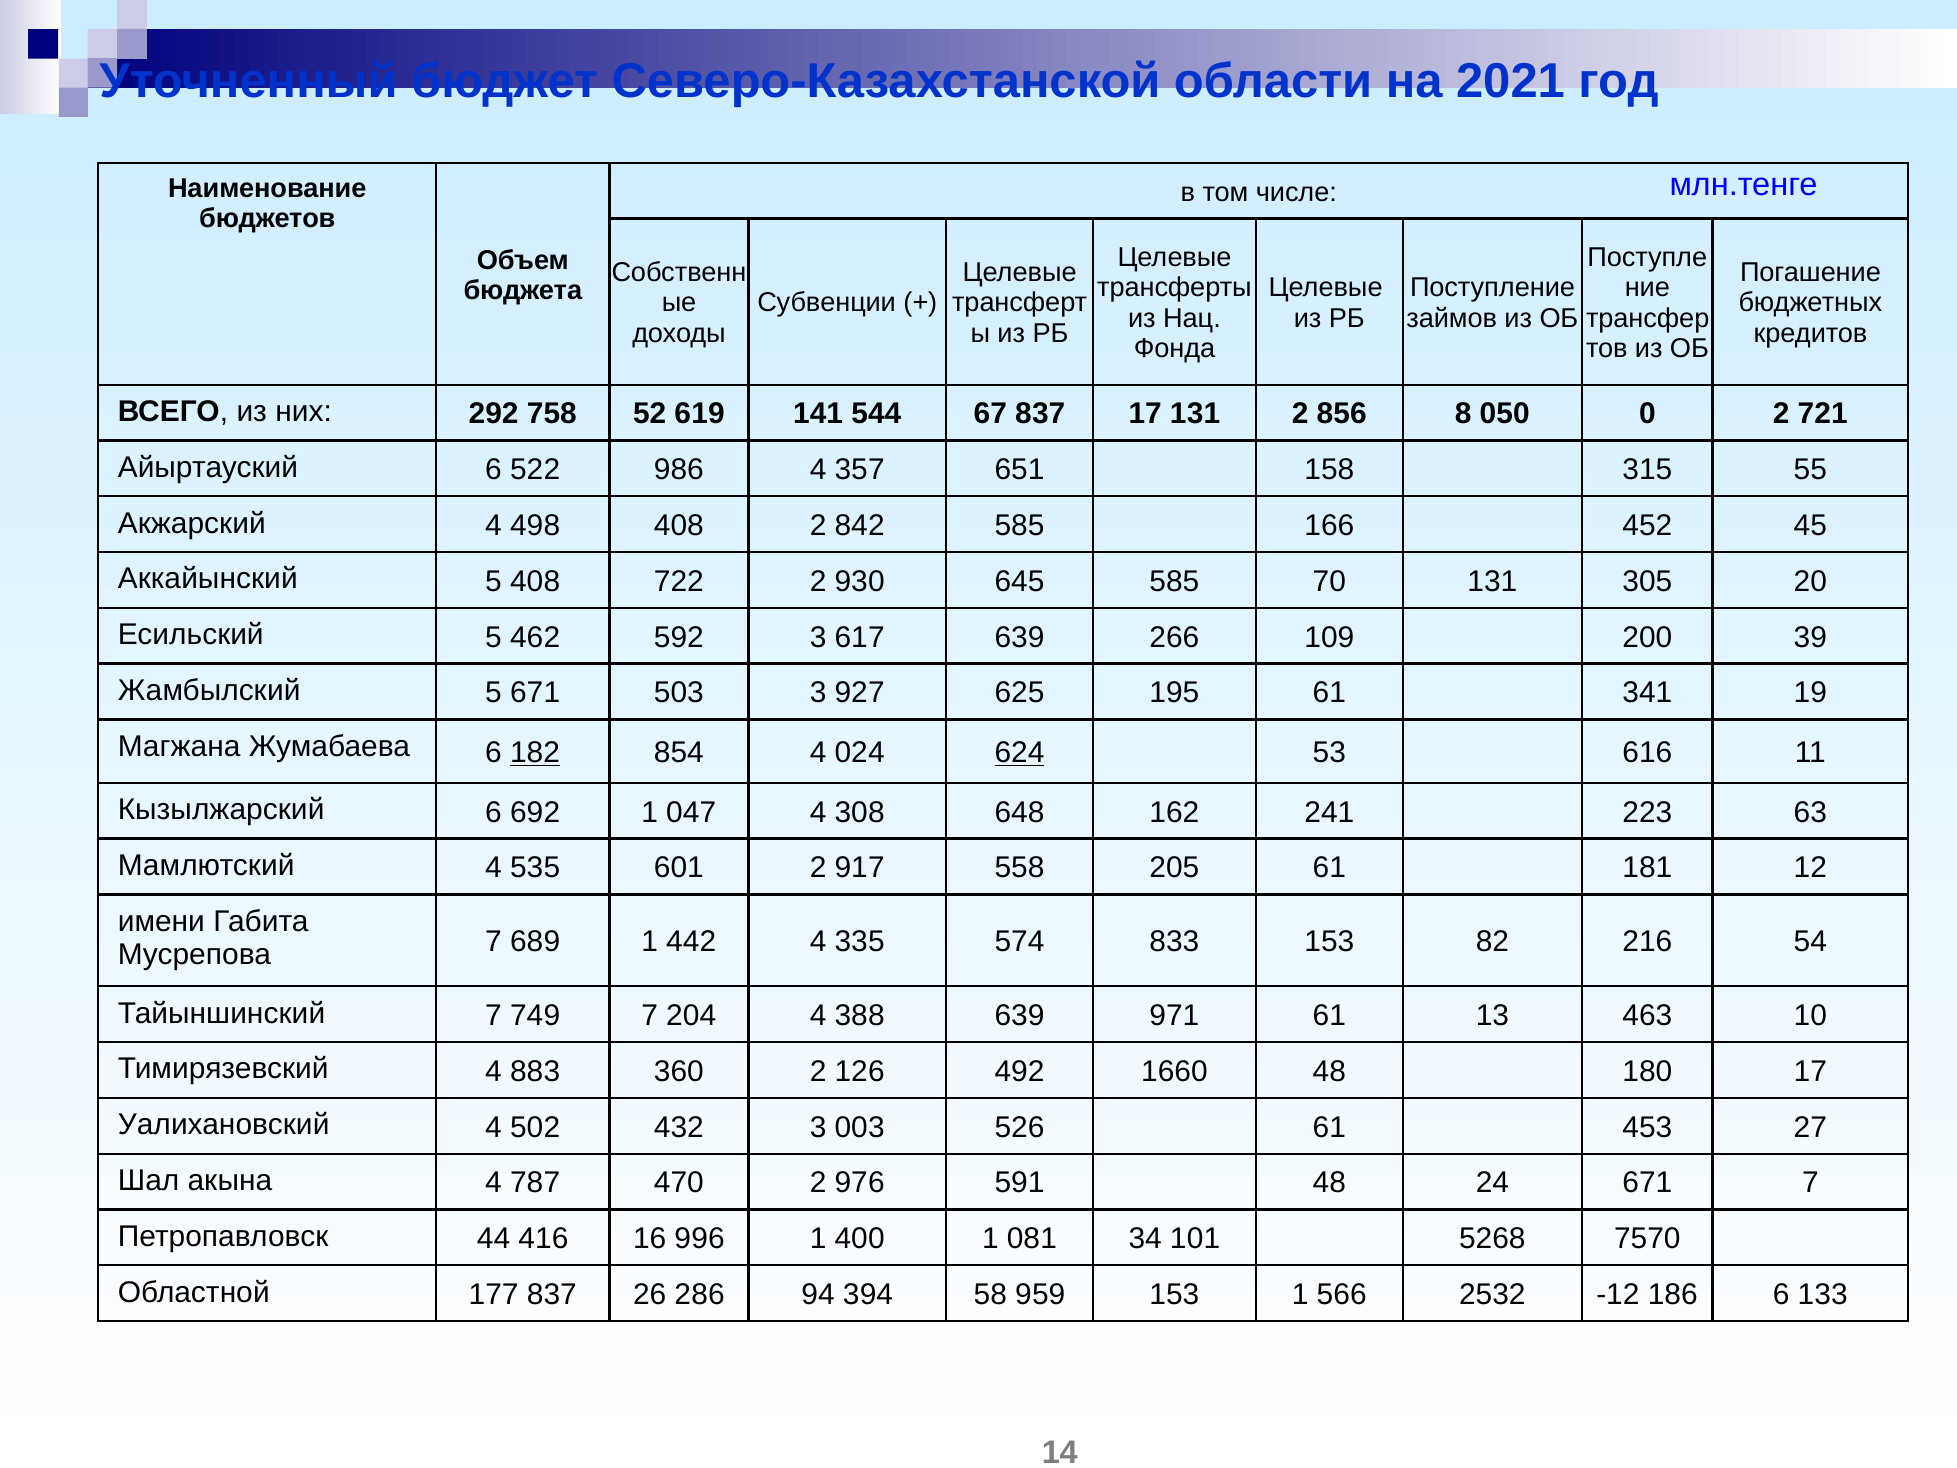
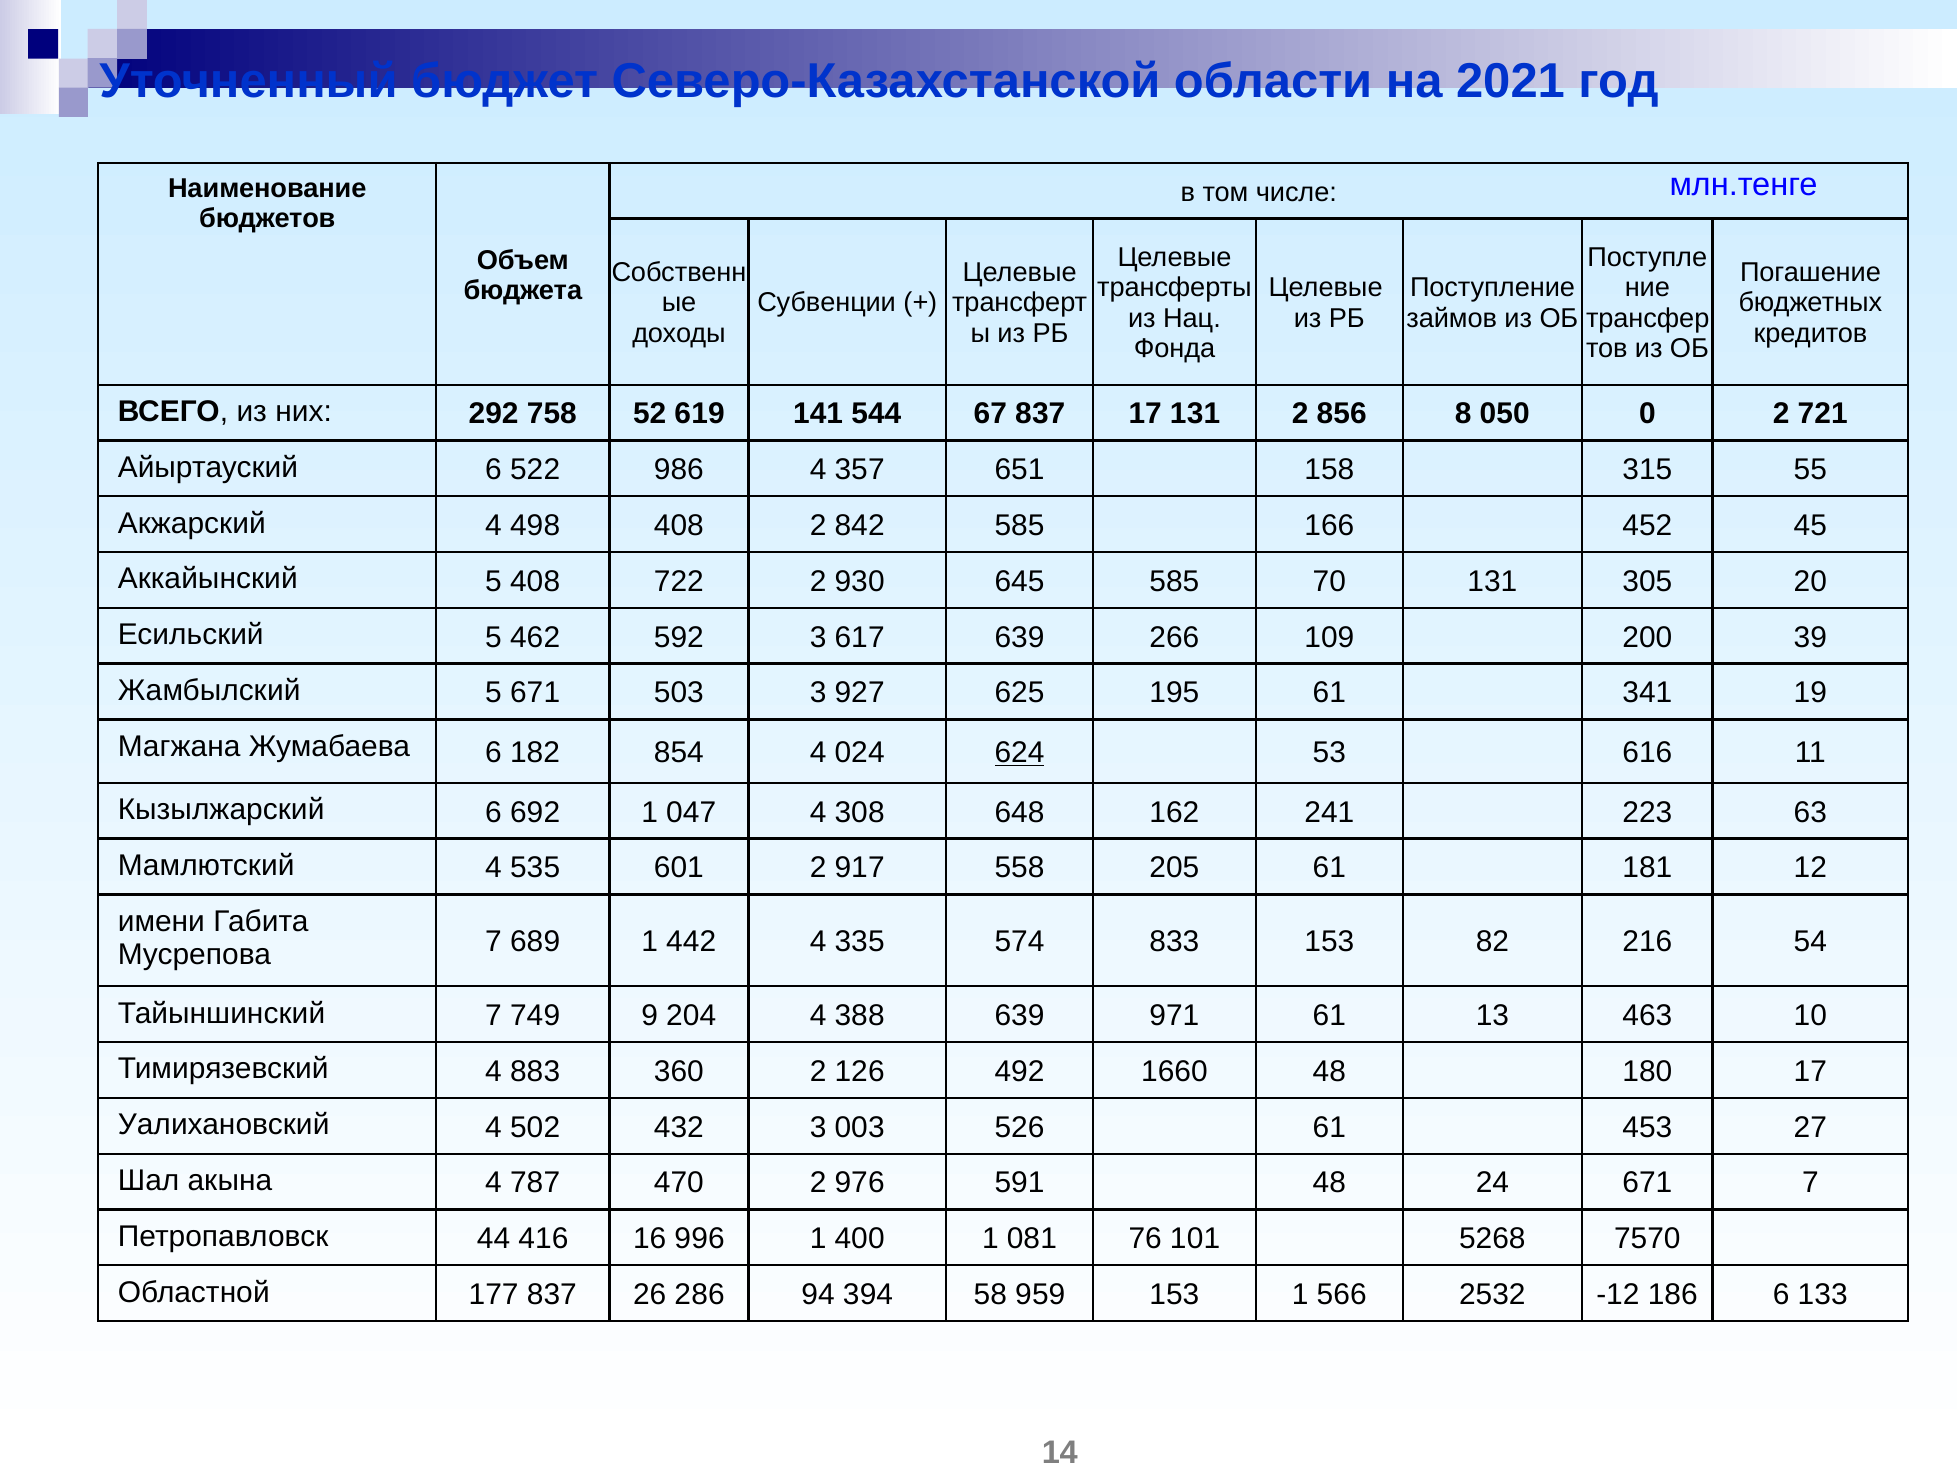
182 underline: present -> none (535, 753)
749 7: 7 -> 9 (650, 1016)
34: 34 -> 76 (1145, 1239)
